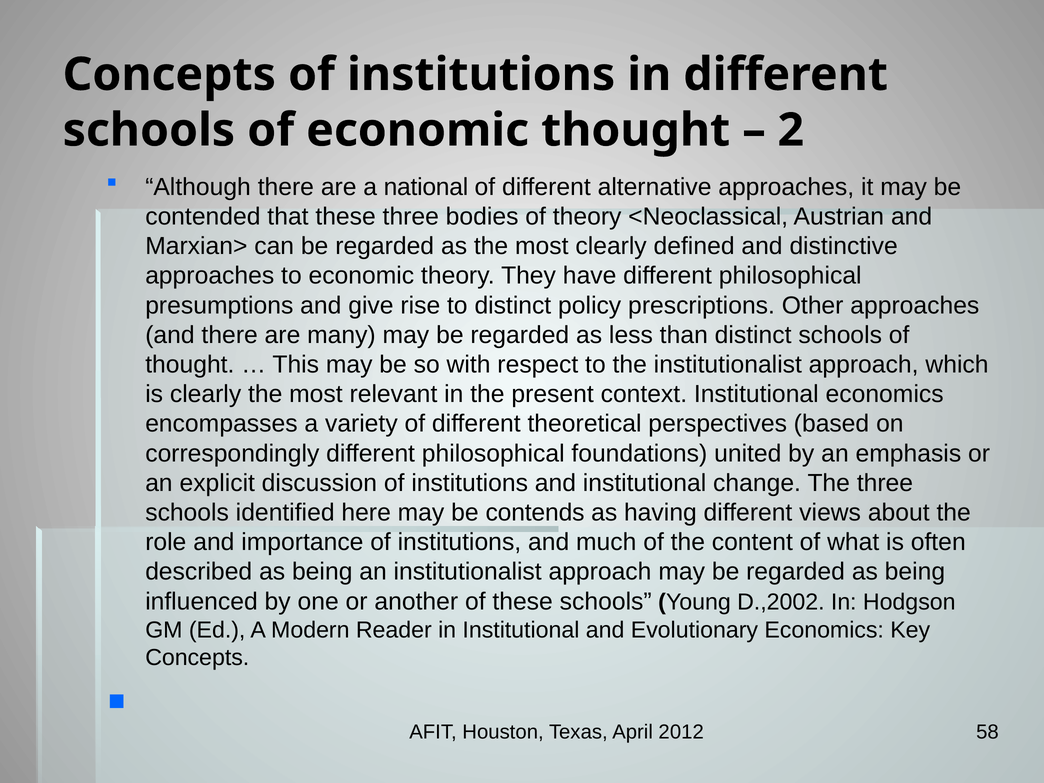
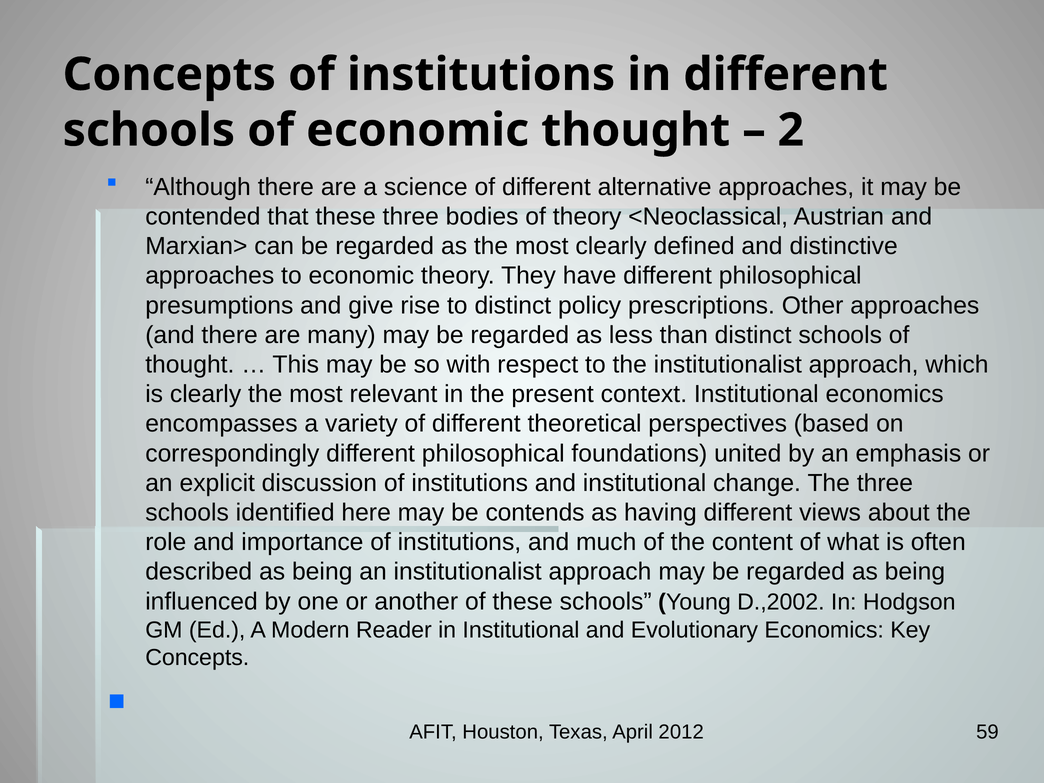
national: national -> science (426, 187)
58: 58 -> 59 (987, 732)
